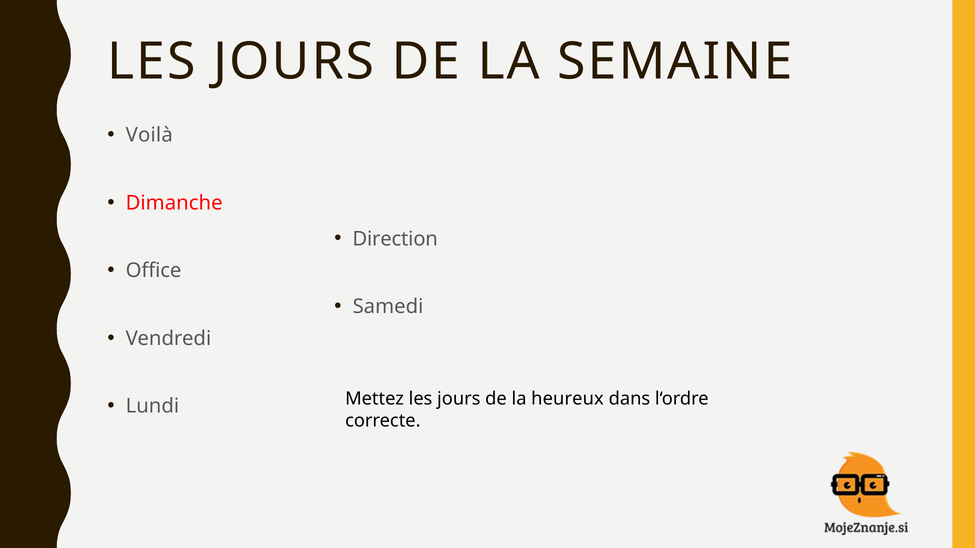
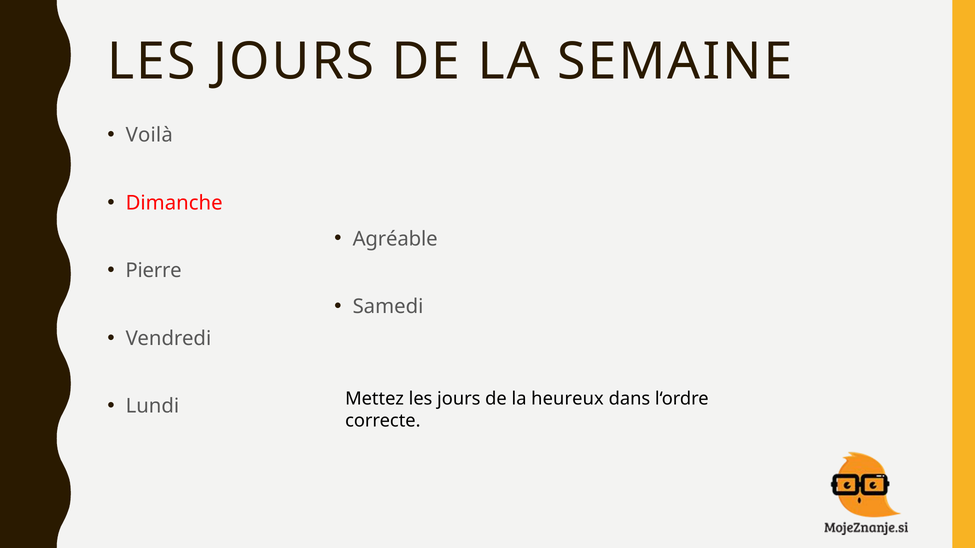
Direction: Direction -> Agréable (395, 239)
Office: Office -> Pierre (154, 271)
